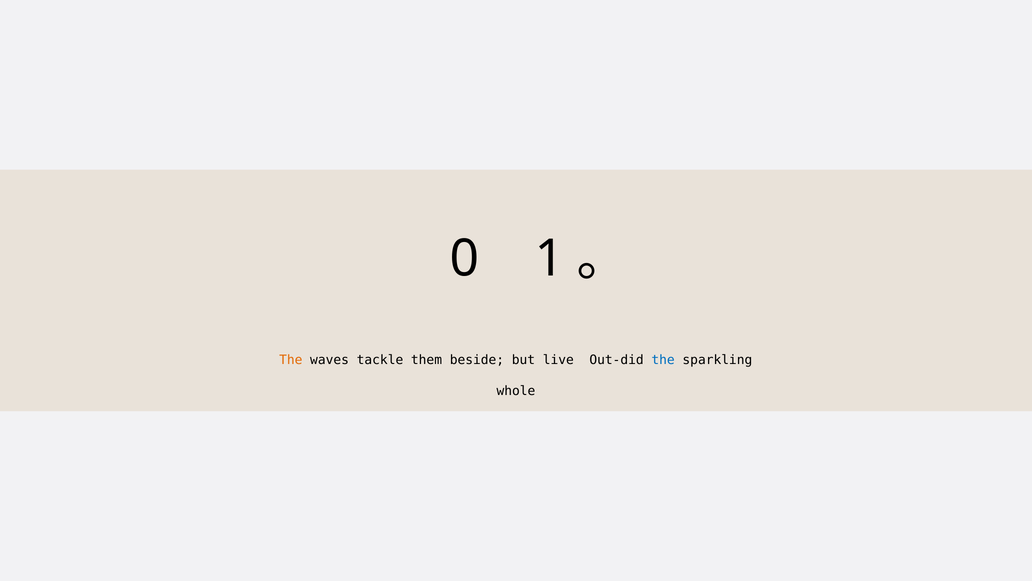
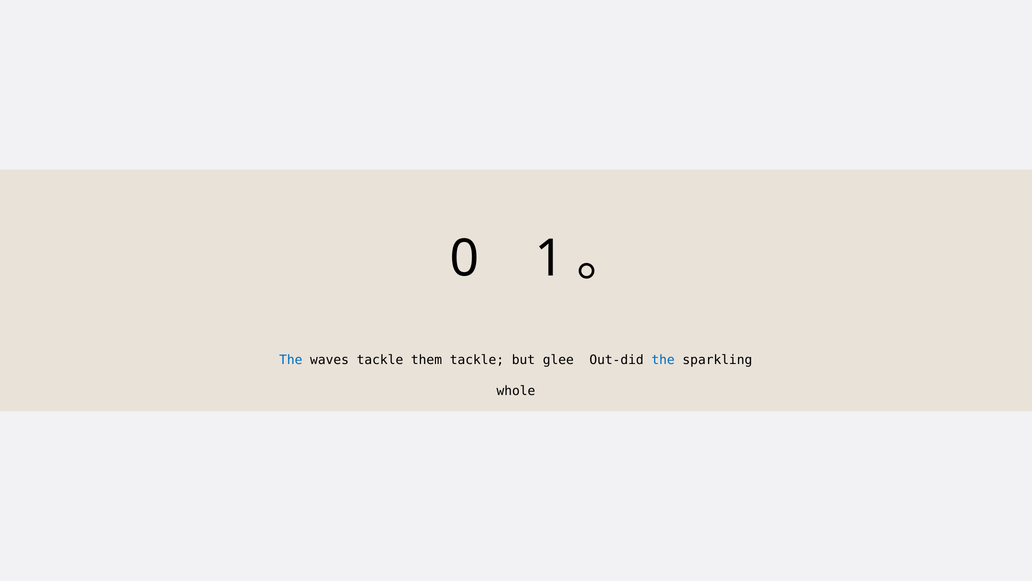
The colour: orange -> blue (291, 360)
them beside: beside -> tackle (477, 360)
live: live -> glee (558, 360)
